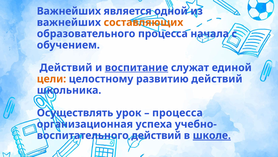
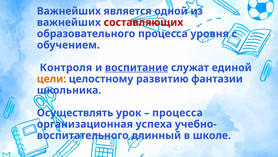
составляющих colour: orange -> red (143, 22)
начала: начала -> уровня (210, 34)
Действий: Действий -> Контроля (66, 67)
развитию действий: действий -> фантазии (217, 79)
действий: действий -> длинный (156, 135)
школе underline: present -> none (212, 135)
